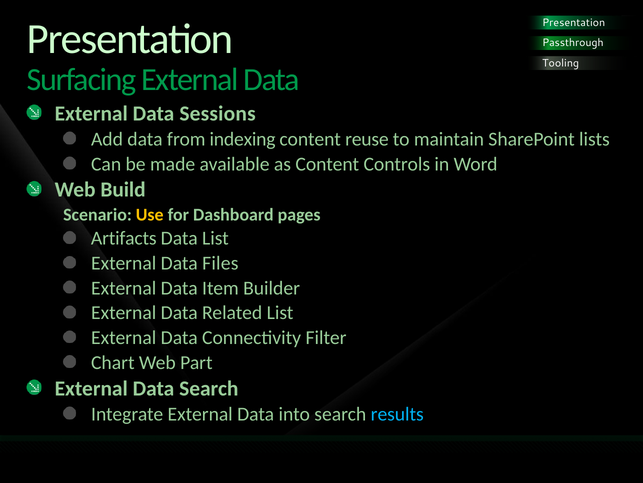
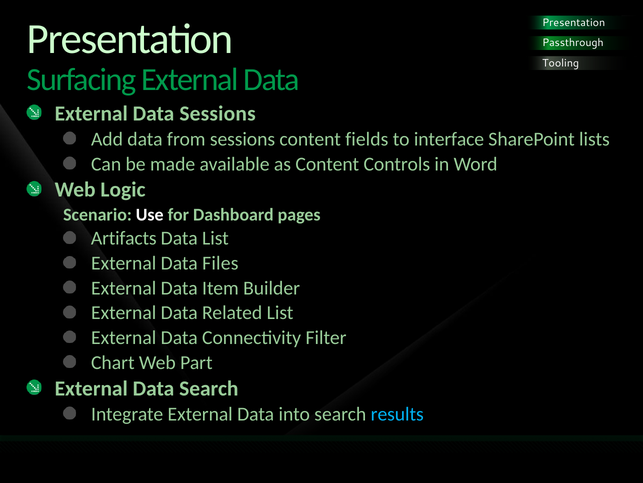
from indexing: indexing -> sessions (242, 139)
reuse: reuse -> fields (367, 139)
maintain: maintain -> interface (449, 139)
Build: Build -> Logic (123, 190)
Use colour: yellow -> white (150, 214)
